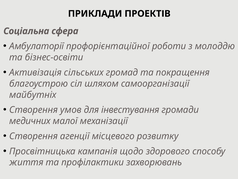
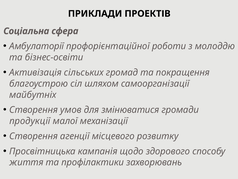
інвестування: інвестування -> змінюватися (130, 110)
медичних: медичних -> продукції (30, 121)
